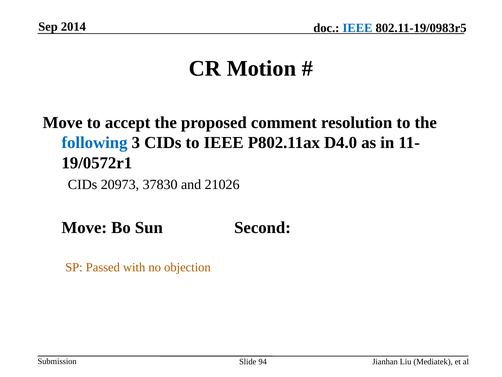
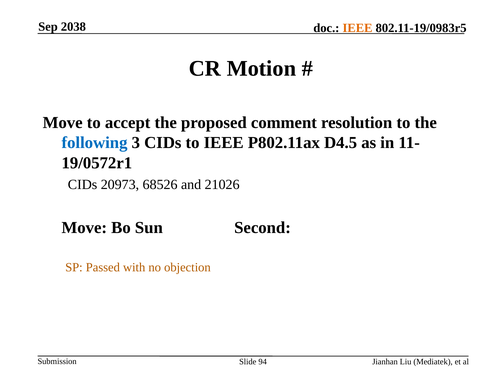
2014: 2014 -> 2038 (73, 27)
IEEE colour: blue -> orange (358, 28)
D4.0: D4.0 -> D4.5 (341, 143)
37830: 37830 -> 68526 (160, 184)
